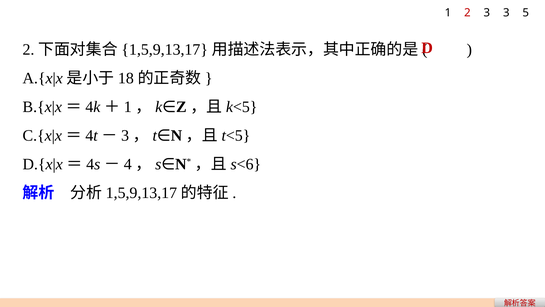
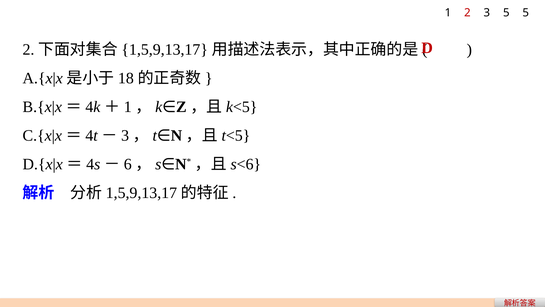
3 3: 3 -> 5 (506, 13)
4: 4 -> 6 (128, 164)
